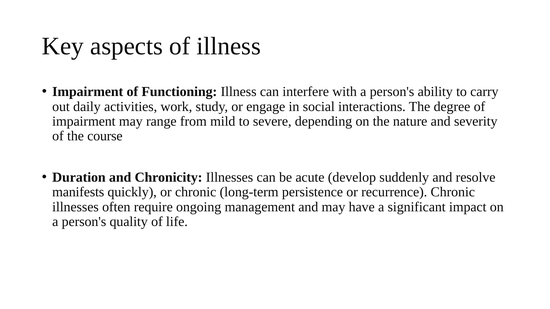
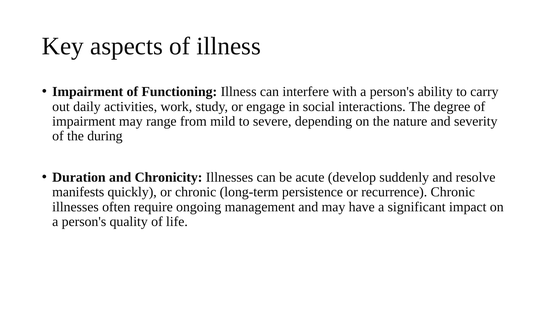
course: course -> during (105, 136)
